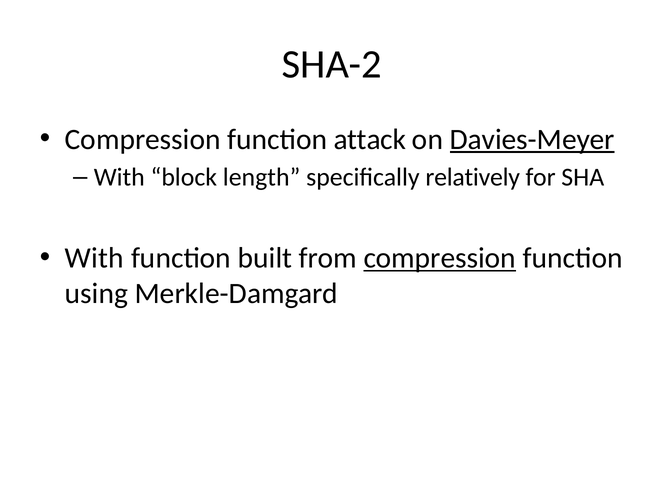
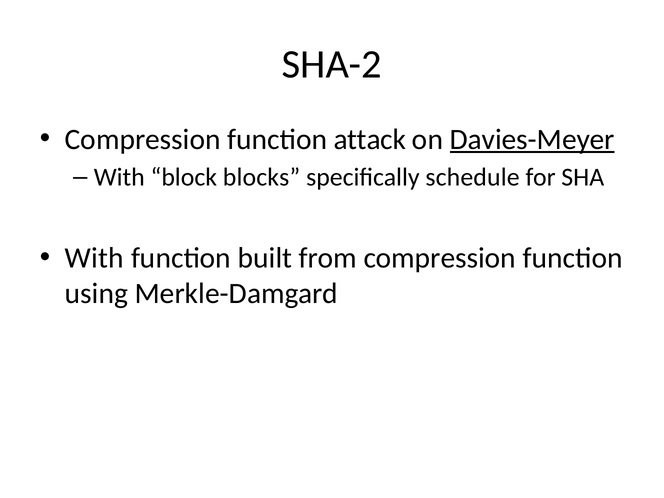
length: length -> blocks (262, 177)
relatively: relatively -> schedule (473, 177)
compression underline: present -> none (440, 258)
